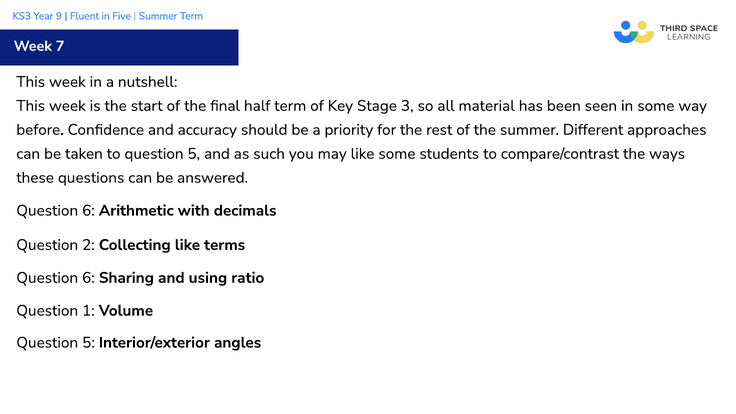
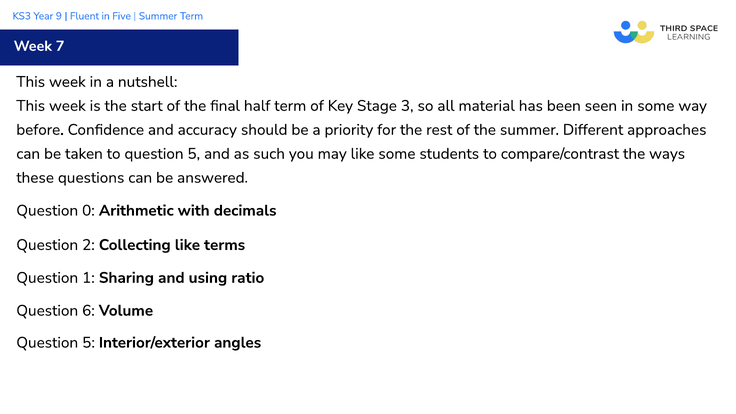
6: 6 -> 0 (88, 211)
6: 6 -> 1 (88, 278)
1: 1 -> 6 (88, 311)
